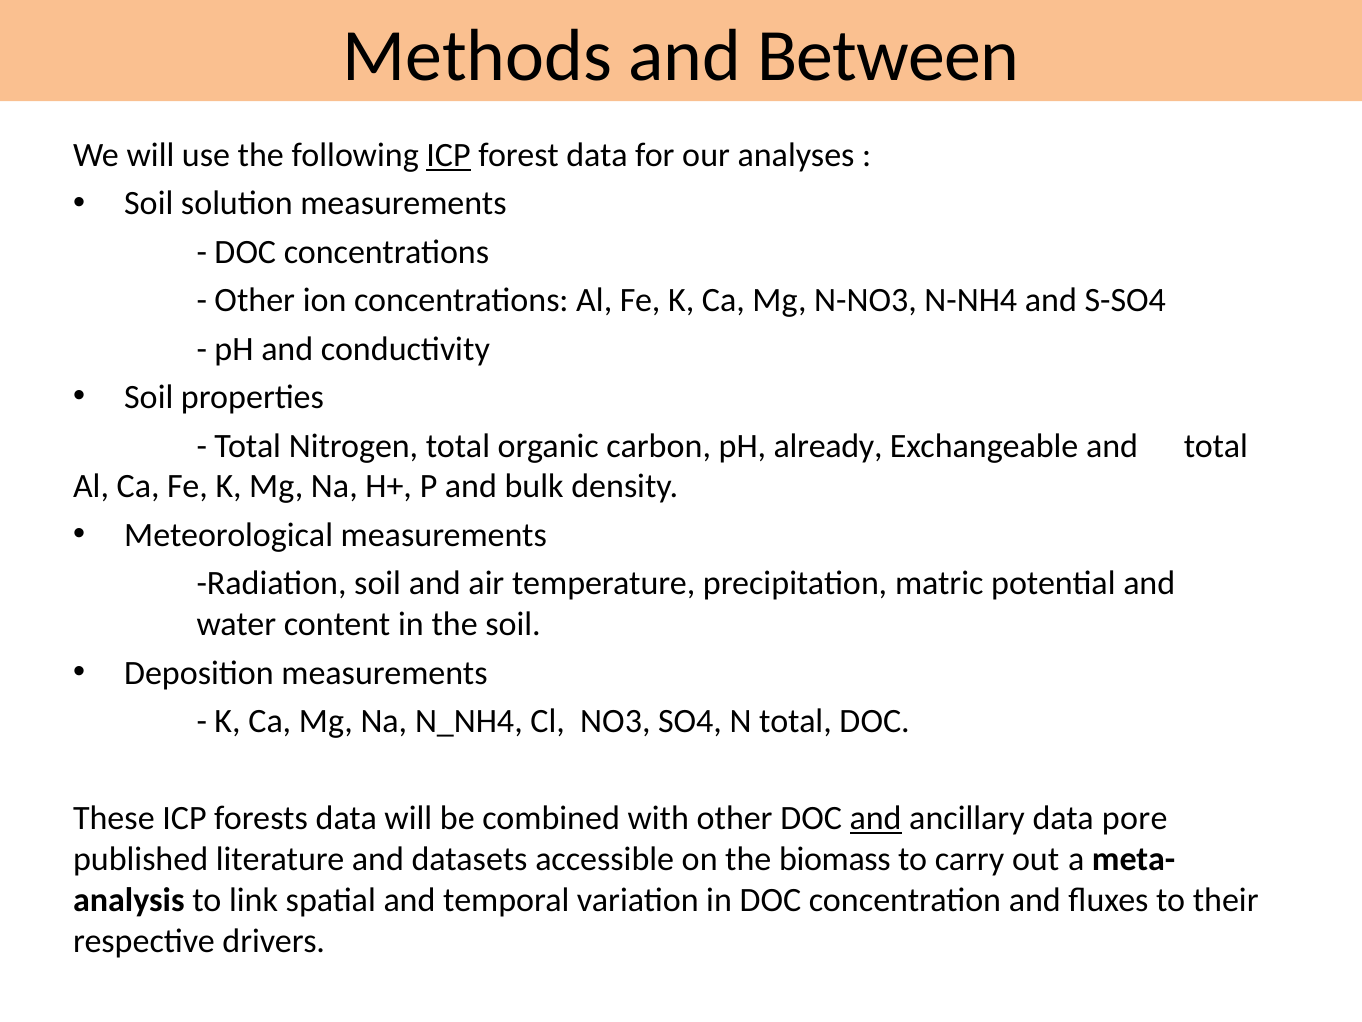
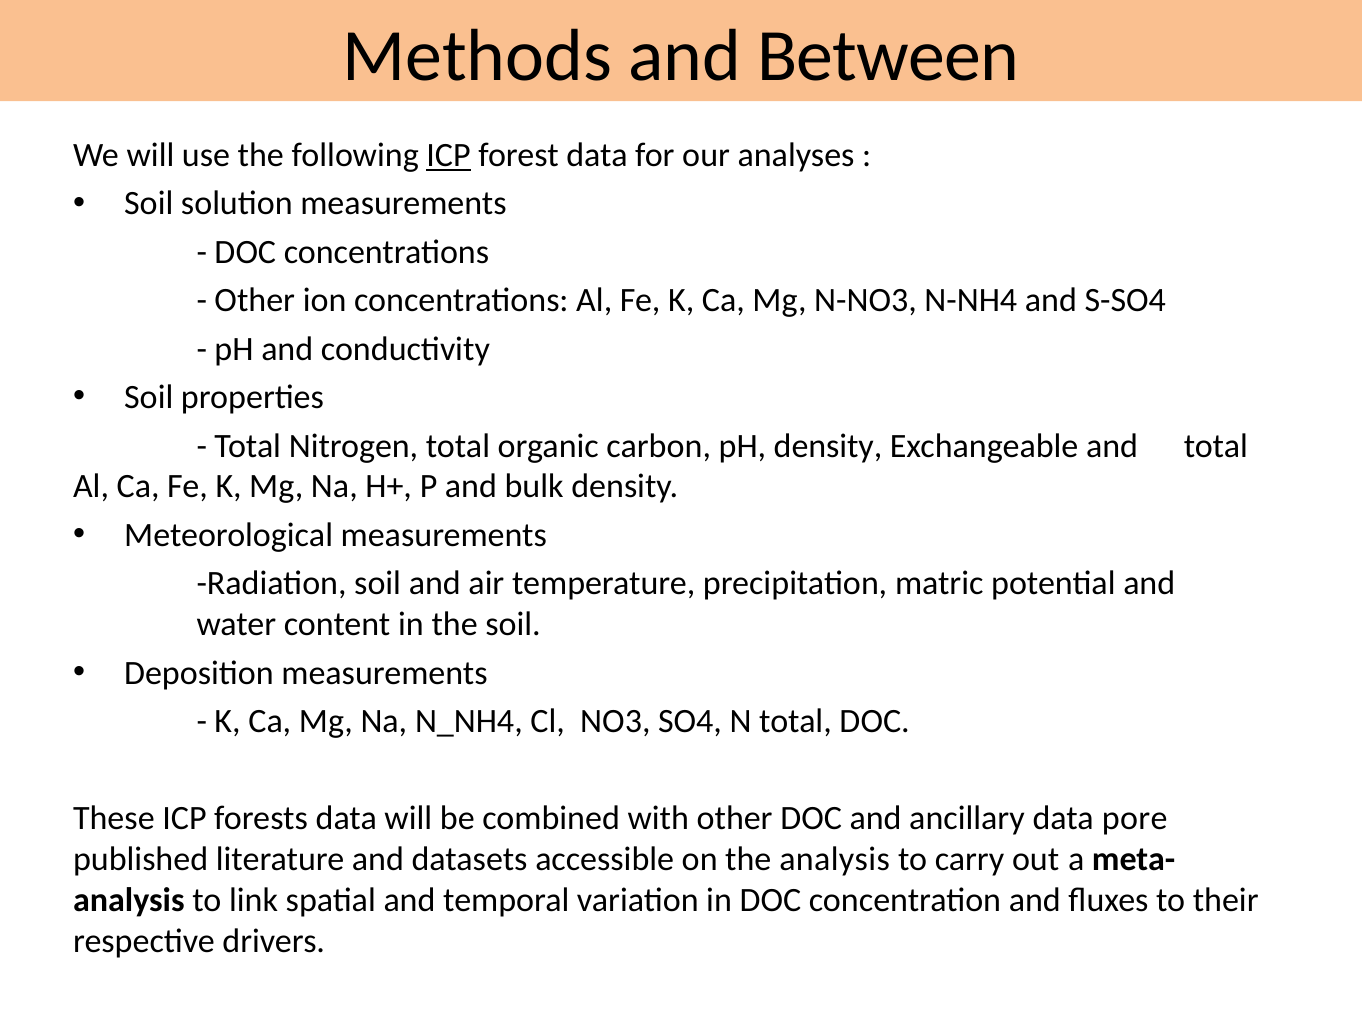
pH already: already -> density (828, 446)
and underline: present -> none (876, 818)
the biomass: biomass -> analysis (835, 859)
